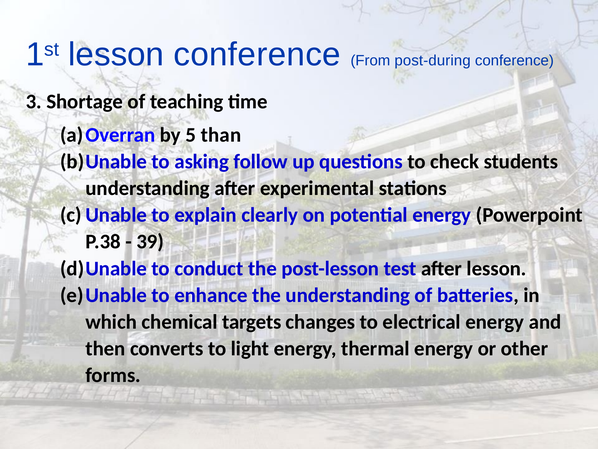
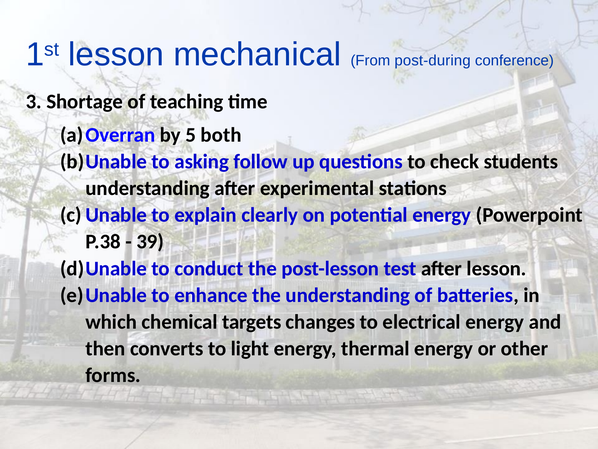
lesson conference: conference -> mechanical (257, 55)
than: than -> both (221, 135)
